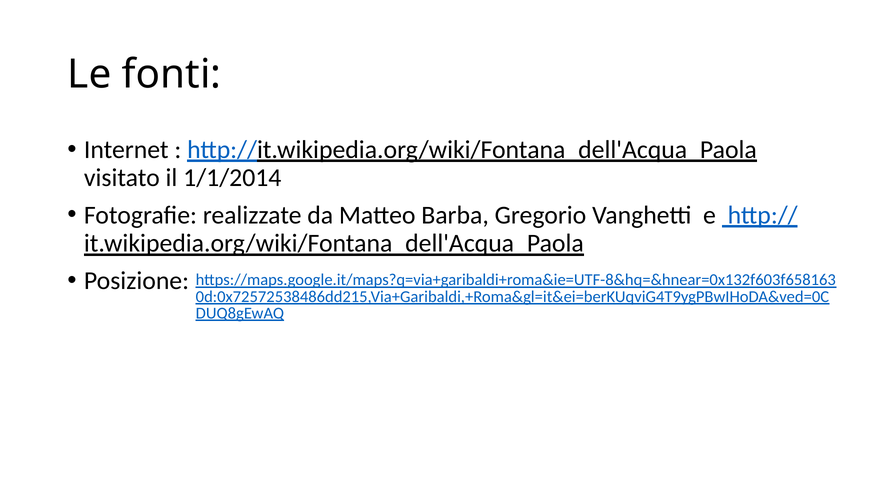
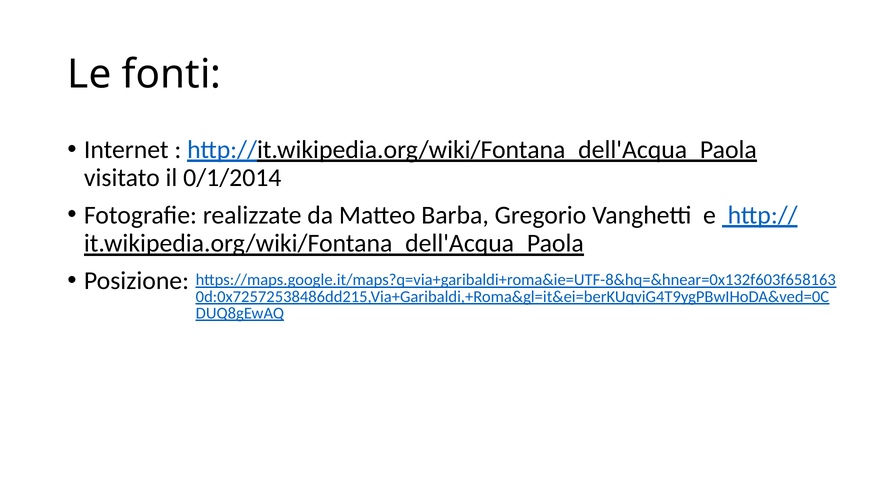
1/1/2014: 1/1/2014 -> 0/1/2014 (232, 178)
